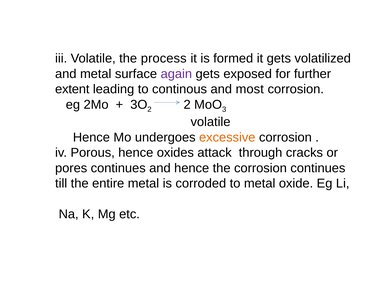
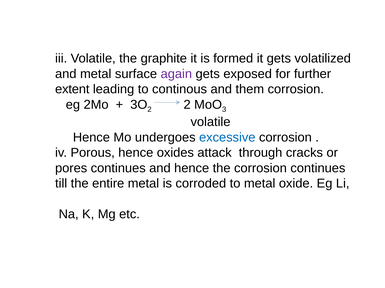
process: process -> graphite (164, 59)
most: most -> them (250, 89)
excessive colour: orange -> blue (227, 138)
